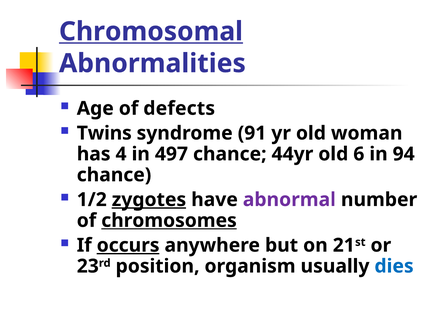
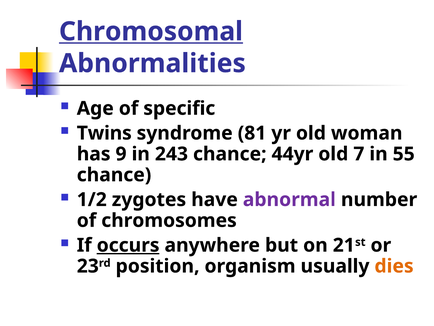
defects: defects -> specific (179, 108)
91: 91 -> 81 (252, 133)
4: 4 -> 9 (121, 154)
497: 497 -> 243 (171, 154)
6: 6 -> 7 (359, 154)
94: 94 -> 55 (404, 154)
zygotes underline: present -> none (149, 199)
chromosomes underline: present -> none (169, 220)
dies colour: blue -> orange (394, 266)
